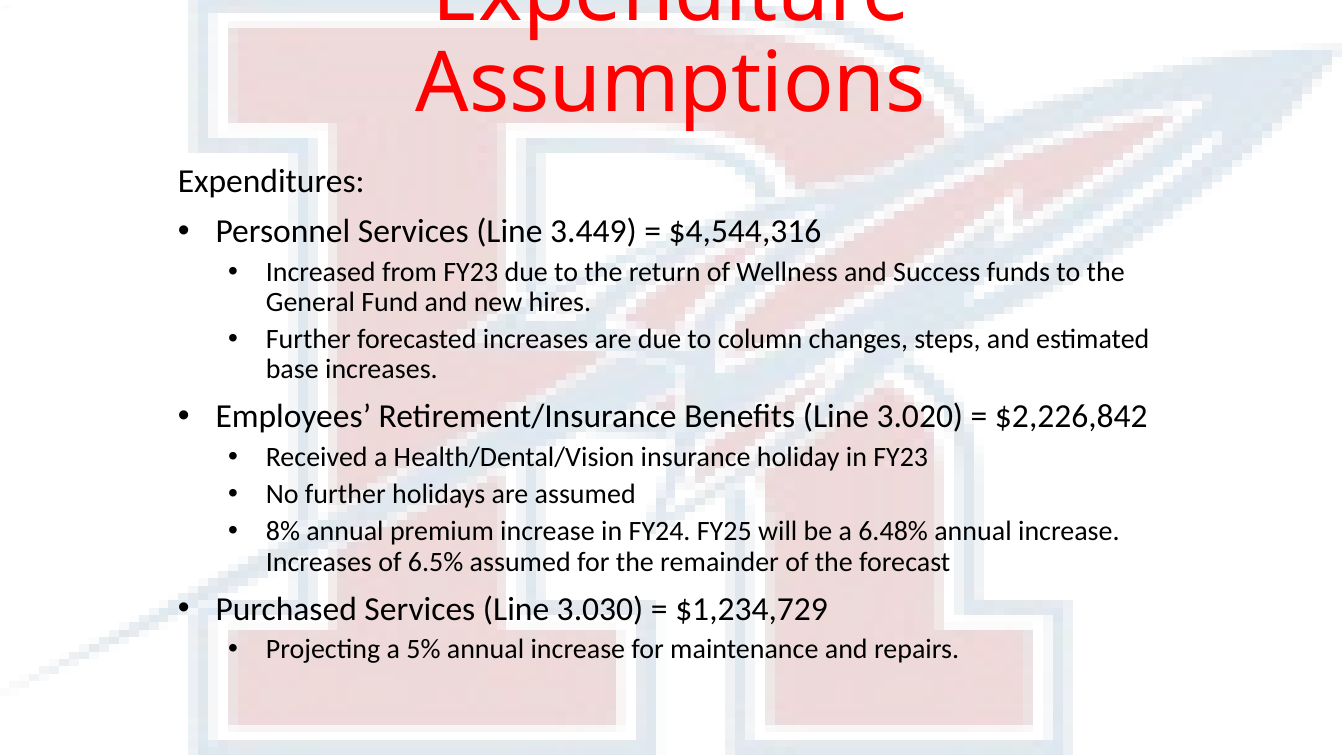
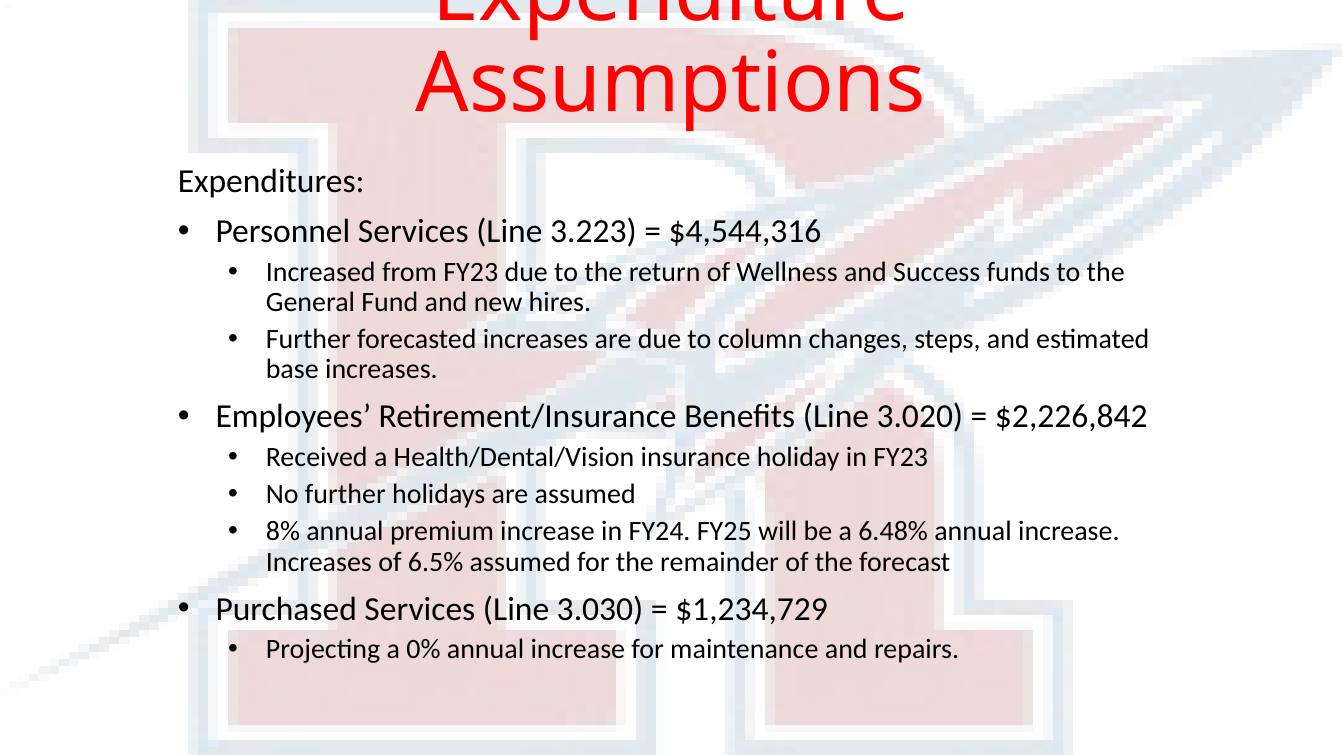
3.449: 3.449 -> 3.223 (593, 232)
5%: 5% -> 0% (423, 649)
